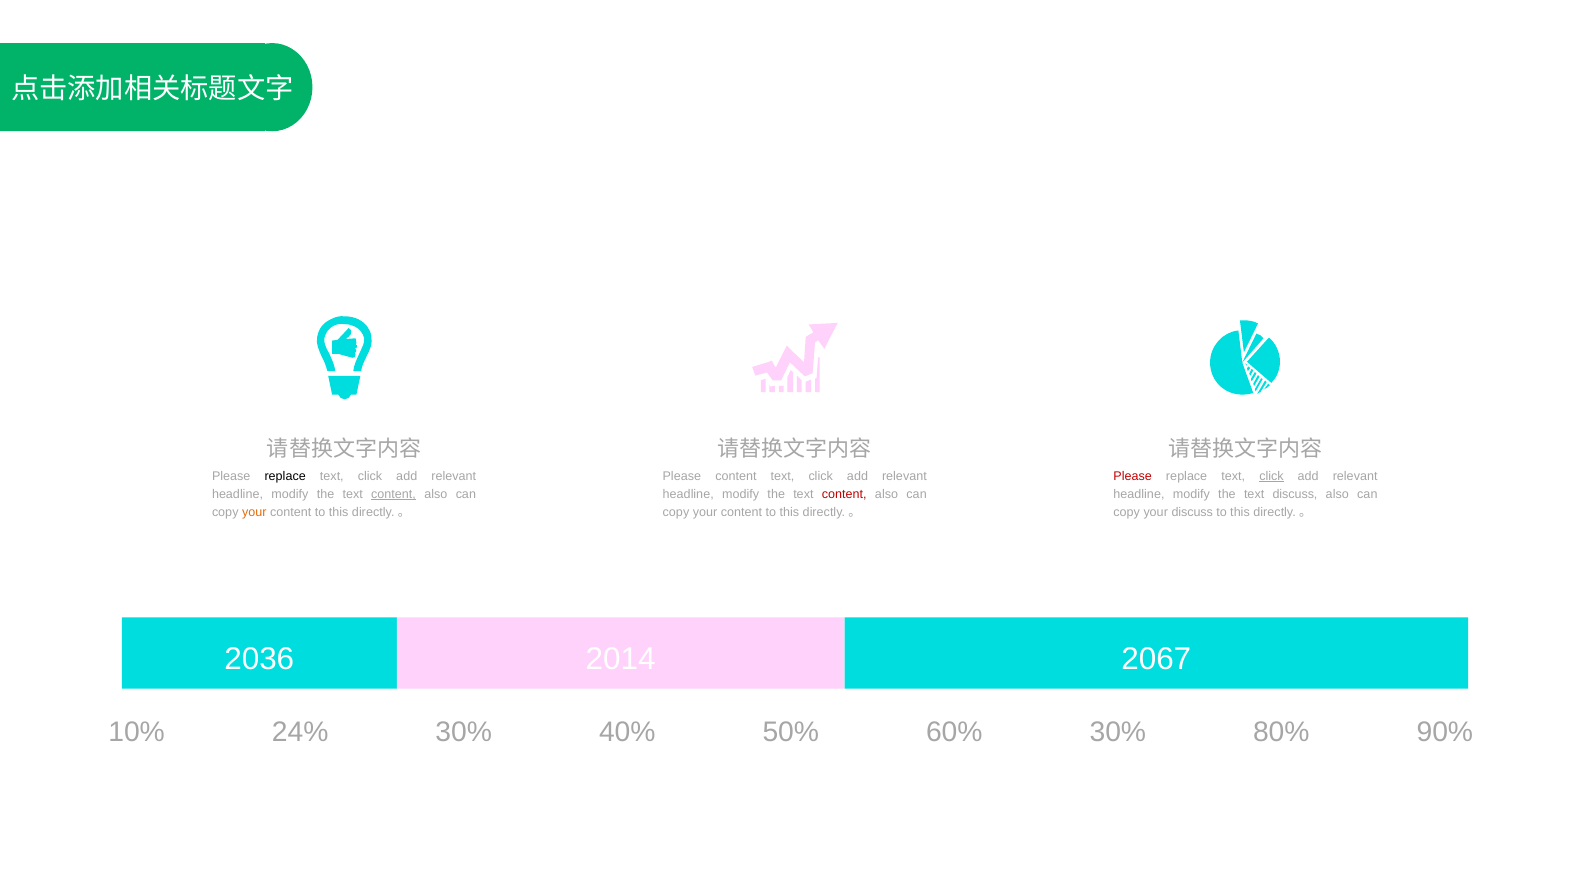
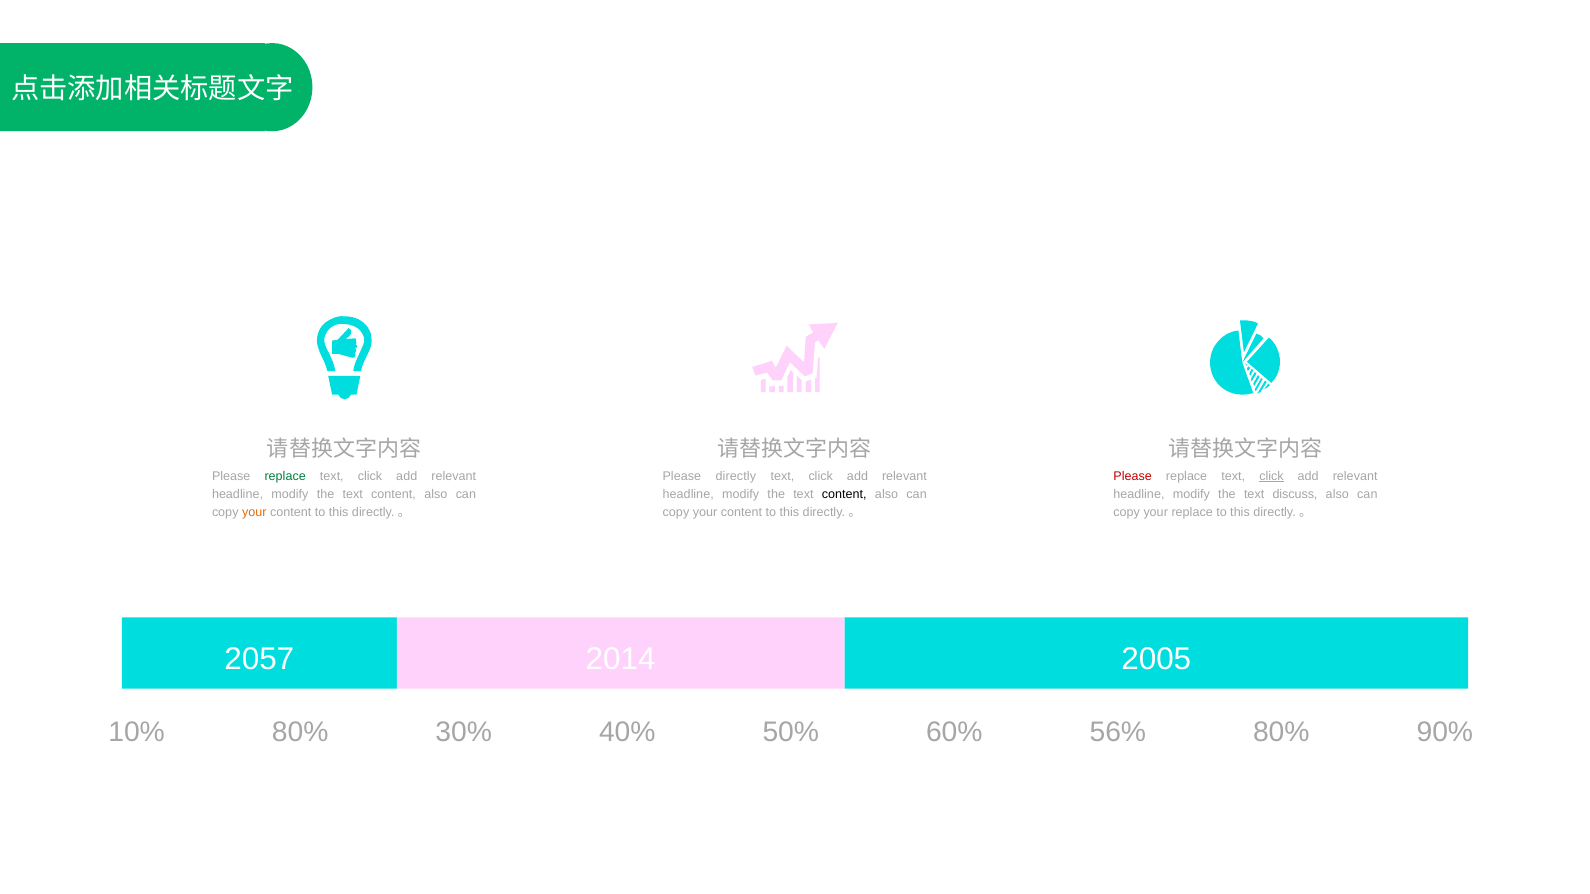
replace colour: black -> green (285, 476)
Please content: content -> directly (736, 476)
content underline: present -> none (394, 494)
content colour: red -> black (844, 494)
your discuss: discuss -> replace (1192, 512)
2036: 2036 -> 2057 (259, 659)
2067: 2067 -> 2005 (1156, 659)
10% 24%: 24% -> 80% (300, 732)
60% 30%: 30% -> 56% (1118, 732)
